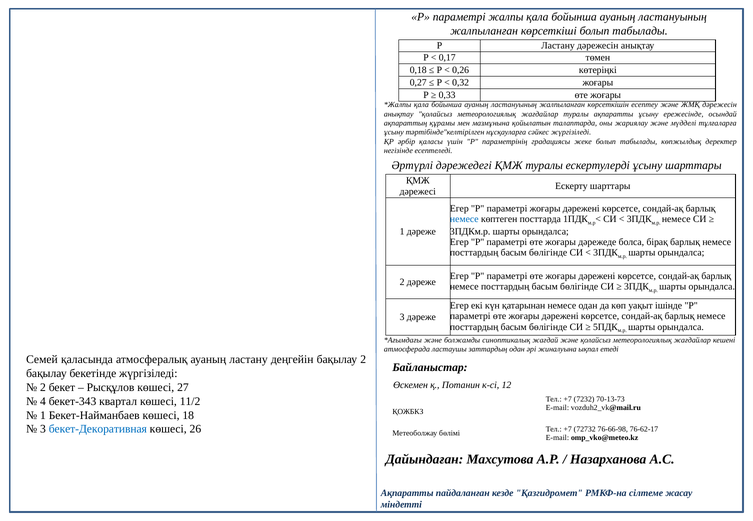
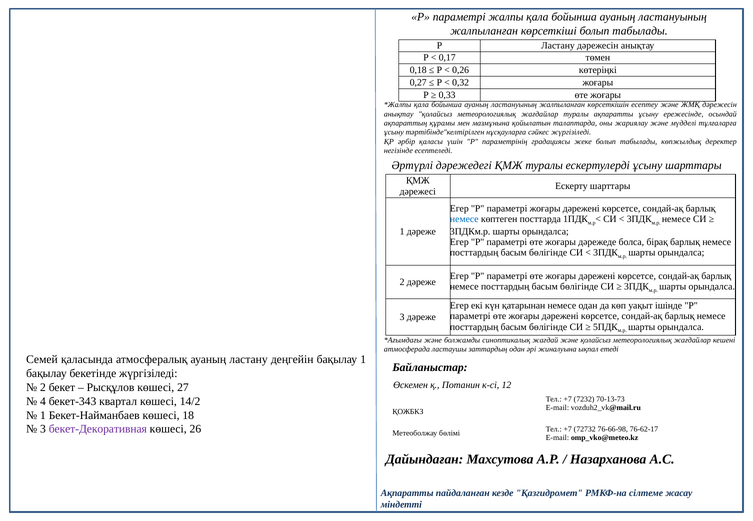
бақылау 2: 2 -> 1 (363, 360)
11/2: 11/2 -> 14/2 (190, 402)
бекет-Декоративная colour: blue -> purple (98, 429)
